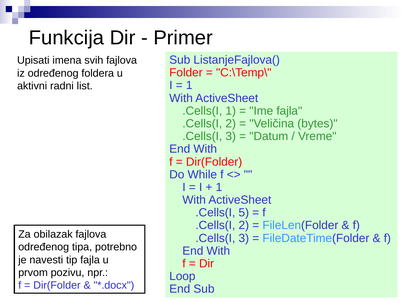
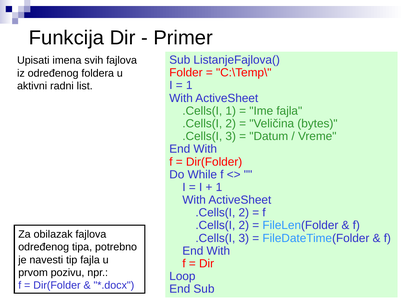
5: 5 -> 2 (244, 213)
